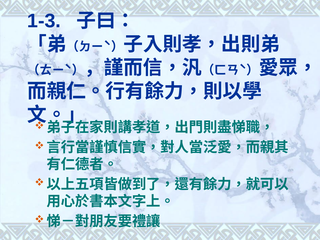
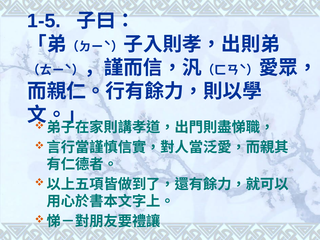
1-3: 1-3 -> 1-5 (44, 21)
